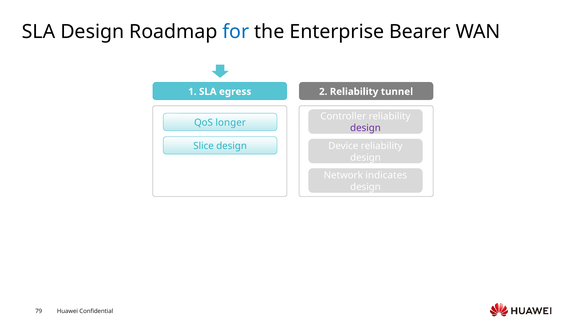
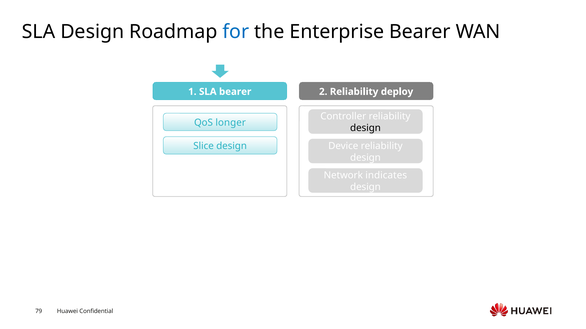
SLA egress: egress -> bearer (235, 92)
tunnel: tunnel -> deploy (397, 92)
design colour: purple -> black (365, 128)
